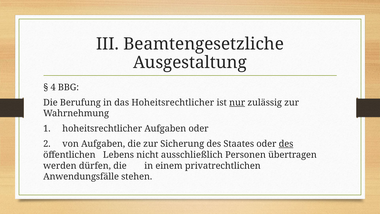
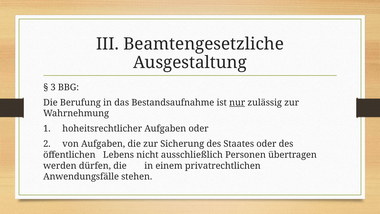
4: 4 -> 3 (53, 87)
das Hoheitsrechtlicher: Hoheitsrechtlicher -> Bestandsaufnahme (173, 102)
des underline: present -> none (286, 144)
